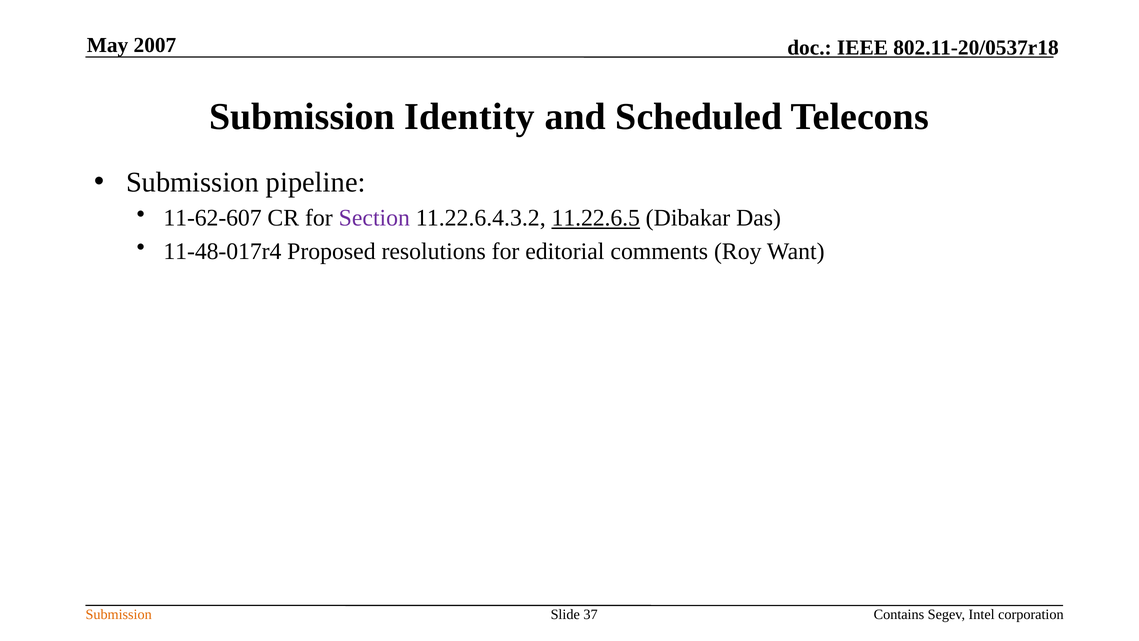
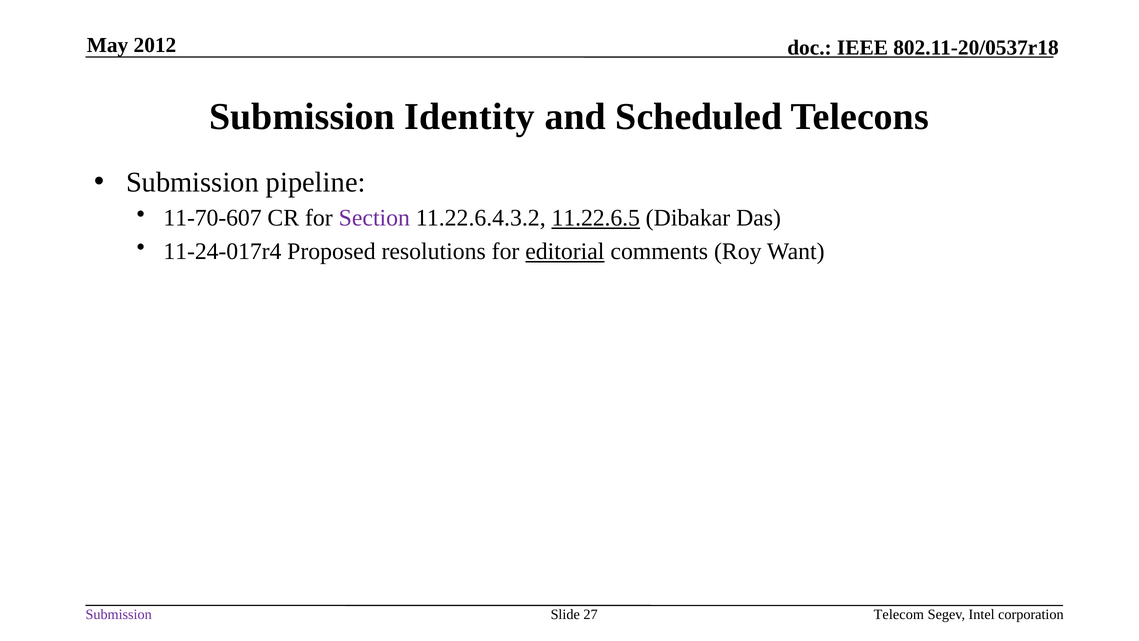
2007: 2007 -> 2012 (155, 45)
11-62-607: 11-62-607 -> 11-70-607 (213, 218)
11-48-017r4: 11-48-017r4 -> 11-24-017r4 (222, 251)
editorial underline: none -> present (565, 251)
Submission colour: orange -> purple (119, 614)
37: 37 -> 27 (591, 614)
Contains: Contains -> Telecom (899, 614)
